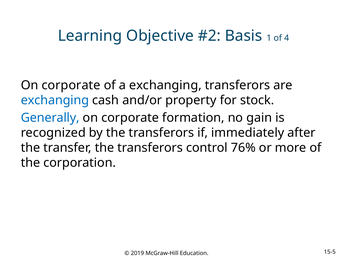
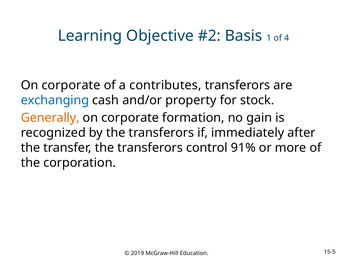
a exchanging: exchanging -> contributes (165, 85)
Generally colour: blue -> orange (50, 118)
76%: 76% -> 91% (243, 148)
